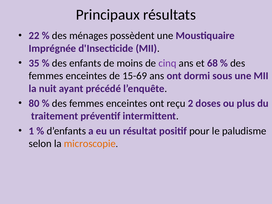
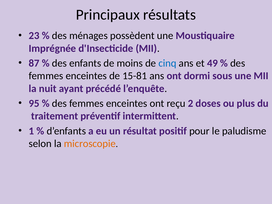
22: 22 -> 23 (34, 36)
35: 35 -> 87 (34, 63)
cinq colour: purple -> blue (167, 63)
68: 68 -> 49 (212, 63)
15-69: 15-69 -> 15-81 (135, 76)
80: 80 -> 95 (34, 103)
